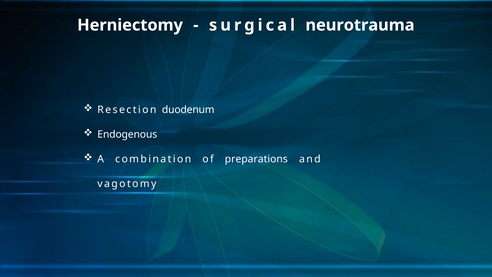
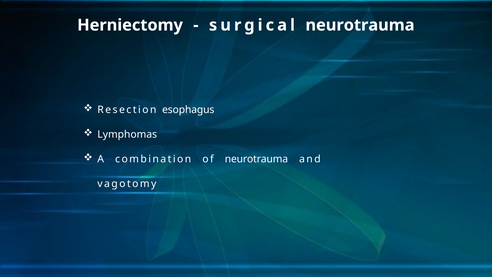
duodenum: duodenum -> esophagus (188, 110)
Endogenous: Endogenous -> Lymphomas (127, 134)
of preparations: preparations -> neurotrauma (256, 159)
